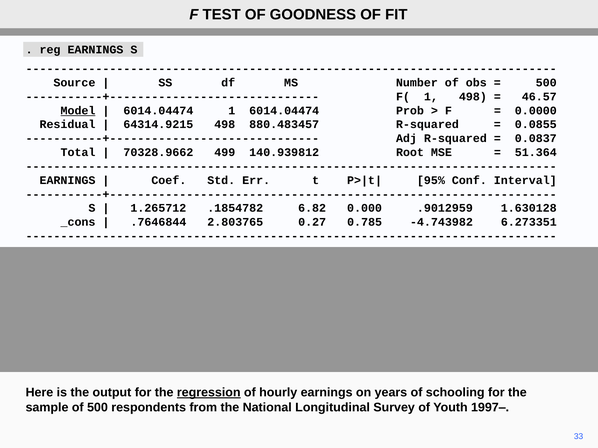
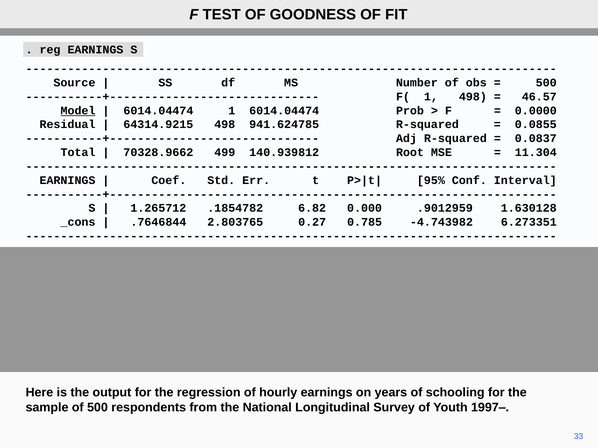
880.483457: 880.483457 -> 941.624785 (284, 125)
51.364: 51.364 -> 11.304 (536, 153)
regression underline: present -> none (209, 393)
